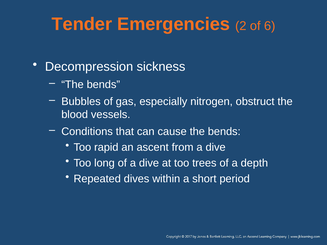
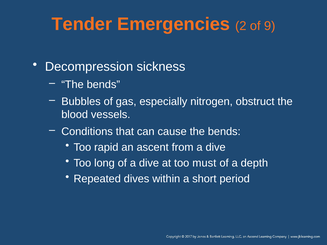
6: 6 -> 9 (270, 26)
trees: trees -> must (204, 163)
